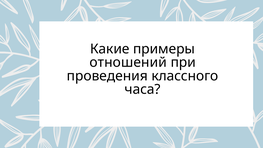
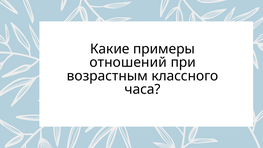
проведения: проведения -> возрастным (107, 76)
